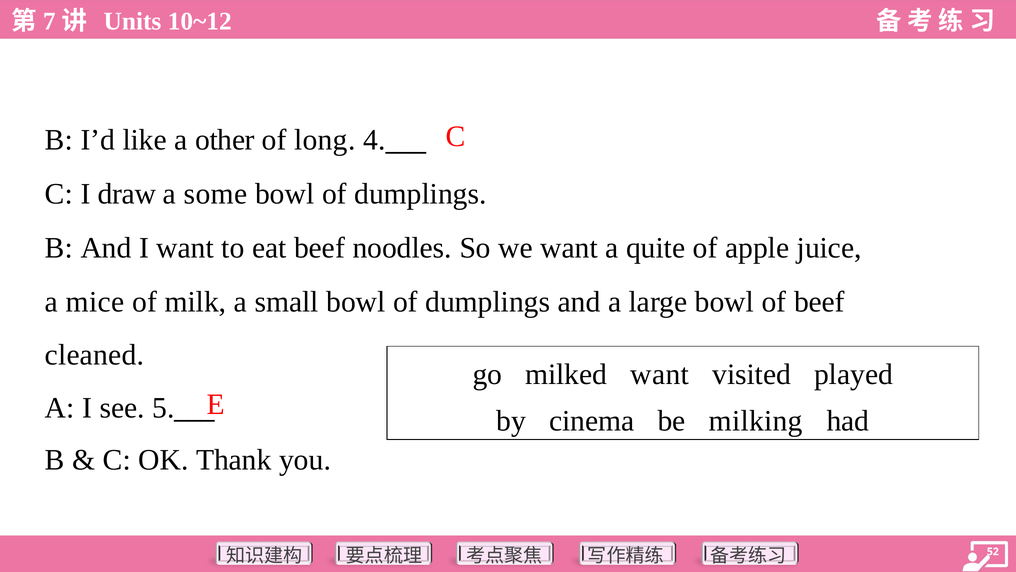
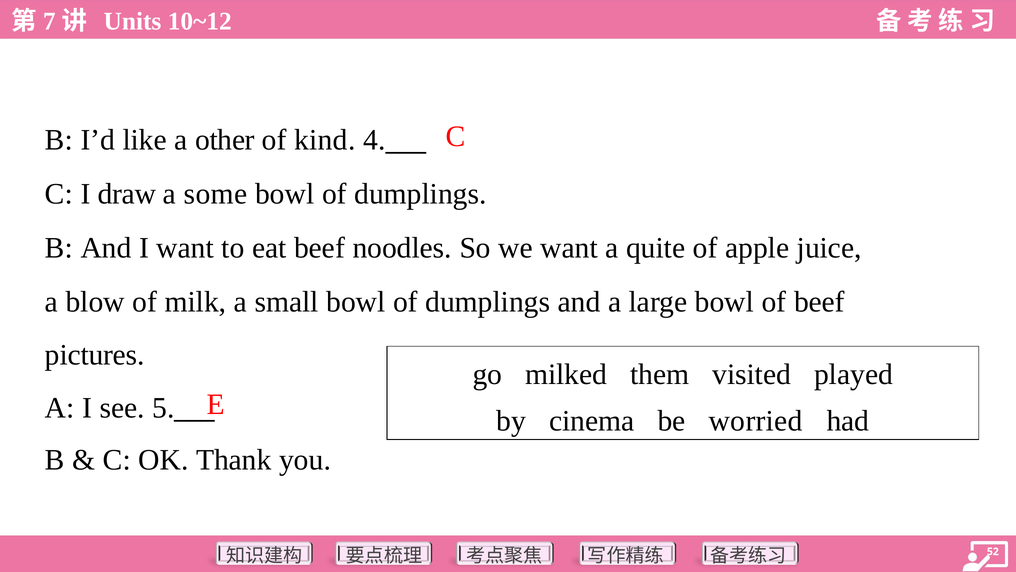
long: long -> kind (325, 140)
mice: mice -> blow (95, 302)
cleaned: cleaned -> pictures (95, 355)
milked want: want -> them (660, 374)
milking: milking -> worried (756, 421)
